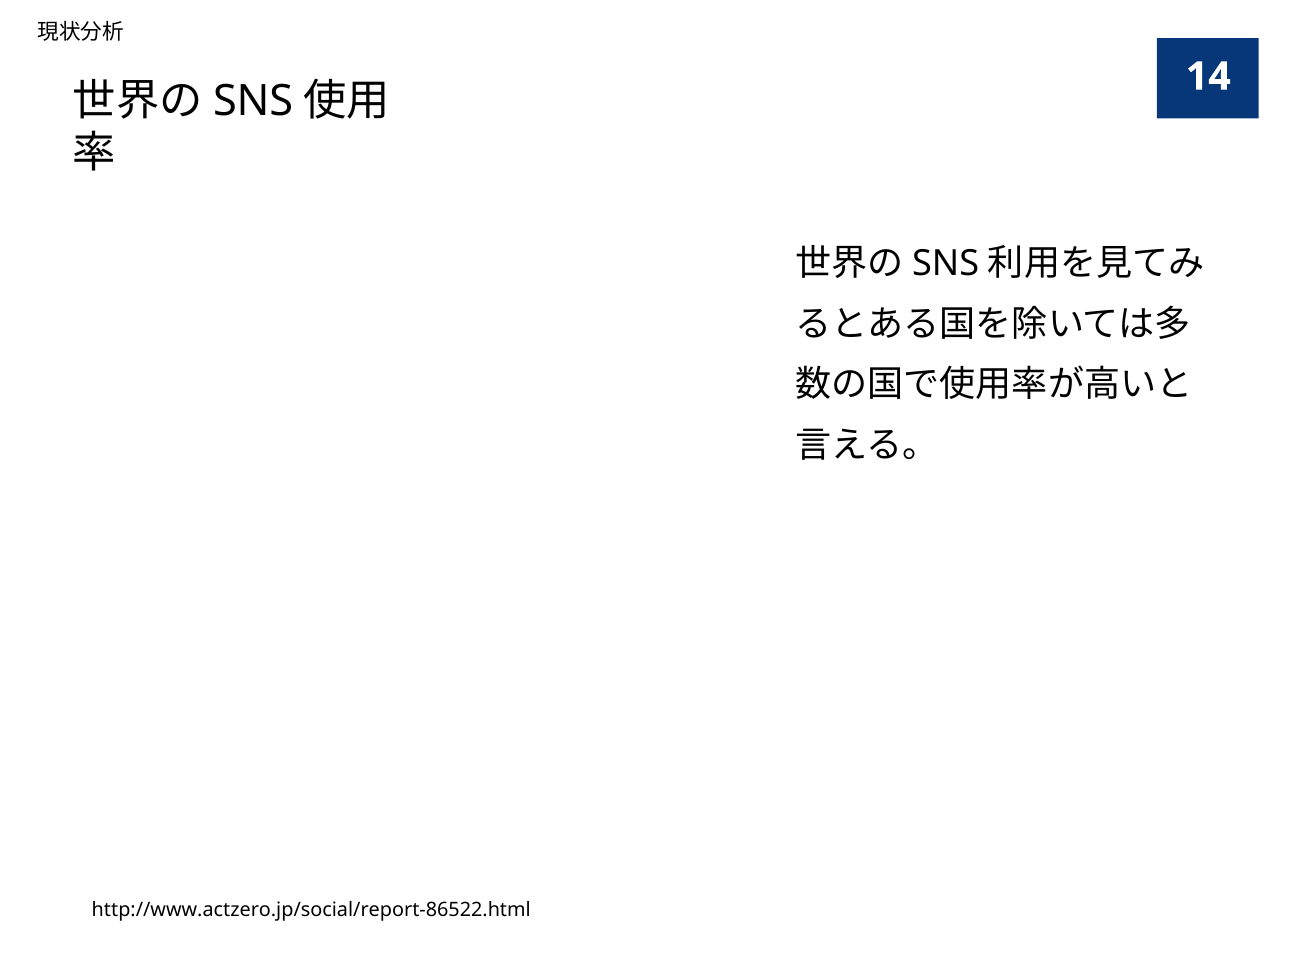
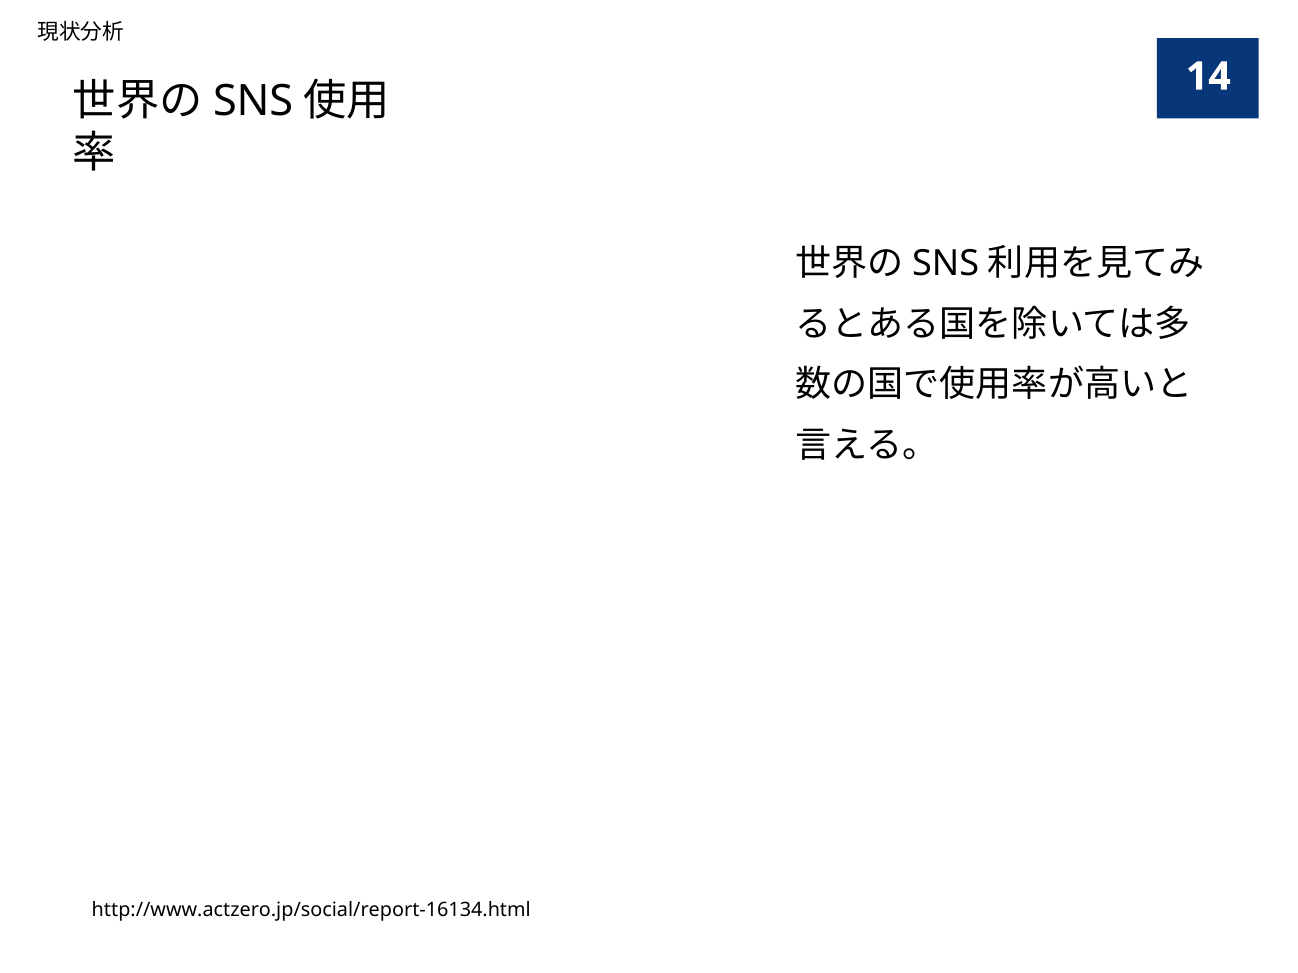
http://www.actzero.jp/social/report-86522.html: http://www.actzero.jp/social/report-86522.html -> http://www.actzero.jp/social/report-16134.html (311, 910)
